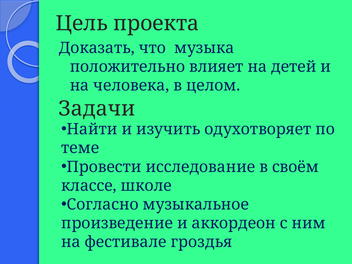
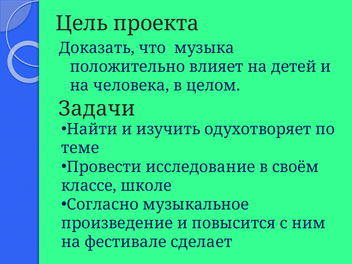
аккордеон: аккордеон -> повысится (234, 223)
гроздья: гроздья -> сделает (201, 242)
